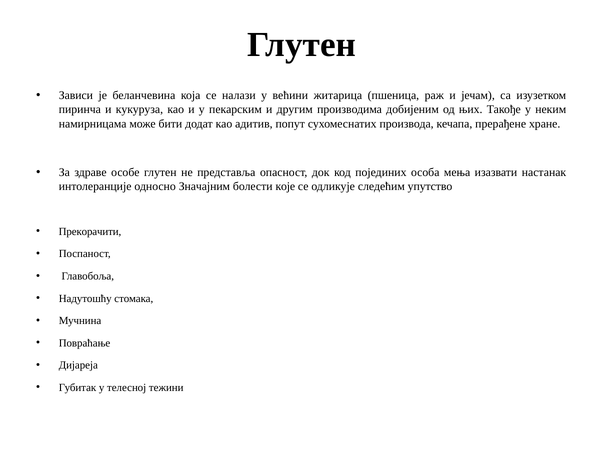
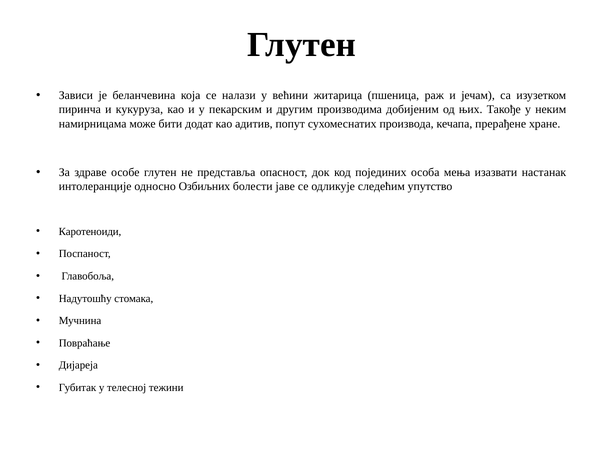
Значајним: Значајним -> Озбиљних (204, 187)
које: које -> јаве (285, 187)
Прекорачити: Прекорачити -> Каротеноиди (90, 232)
